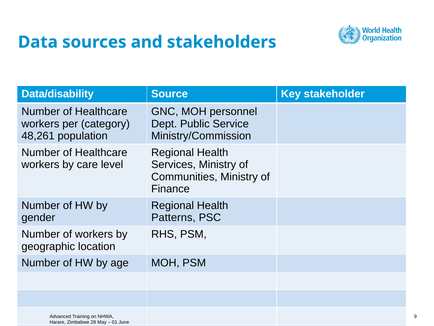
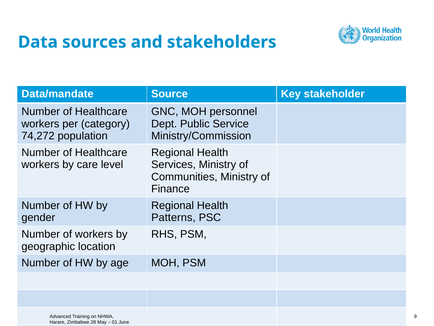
Data/disability: Data/disability -> Data/mandate (58, 94)
48,261: 48,261 -> 74,272 (38, 136)
